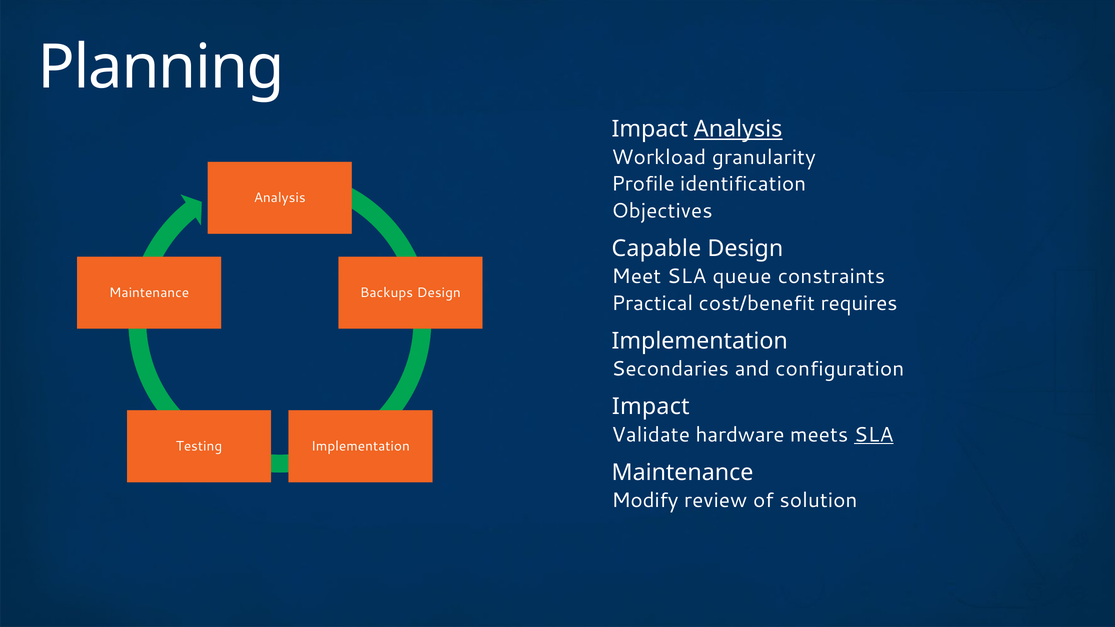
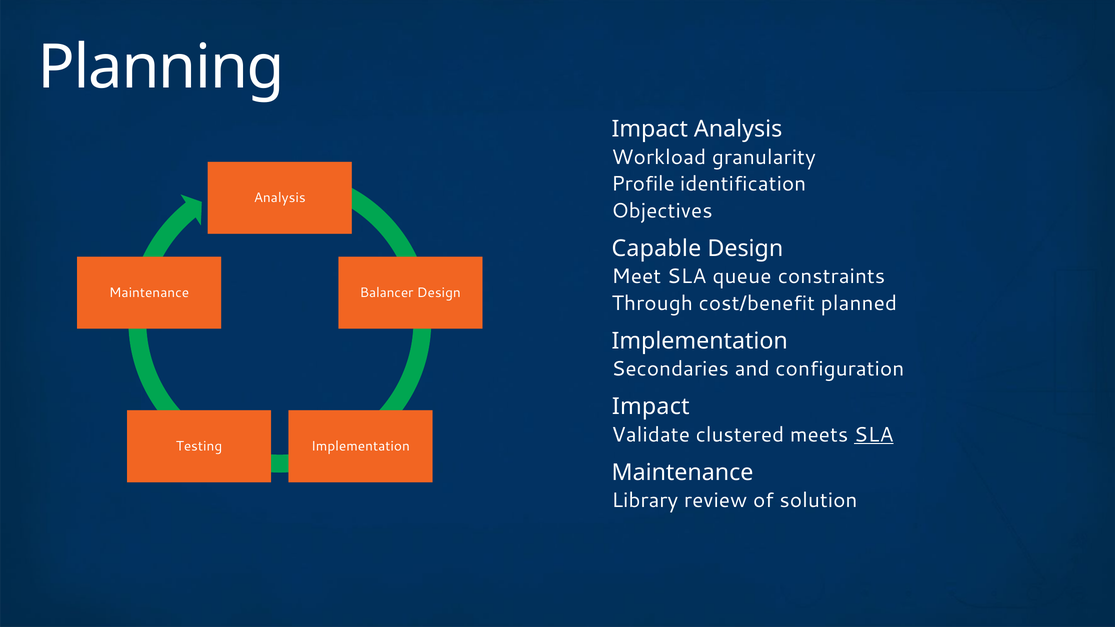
Analysis underline: present -> none (738, 129)
Backups: Backups -> Balancer (387, 293)
Practical: Practical -> Through (652, 303)
requires: requires -> planned (859, 303)
hardware: hardware -> clustered (740, 435)
Modify: Modify -> Library (645, 500)
